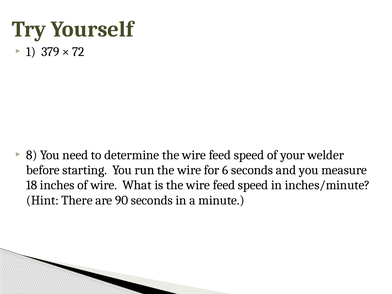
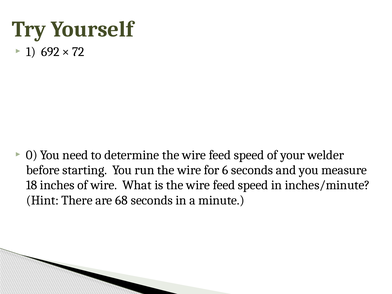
379: 379 -> 692 (50, 52)
8: 8 -> 0 (32, 155)
90: 90 -> 68 (121, 200)
